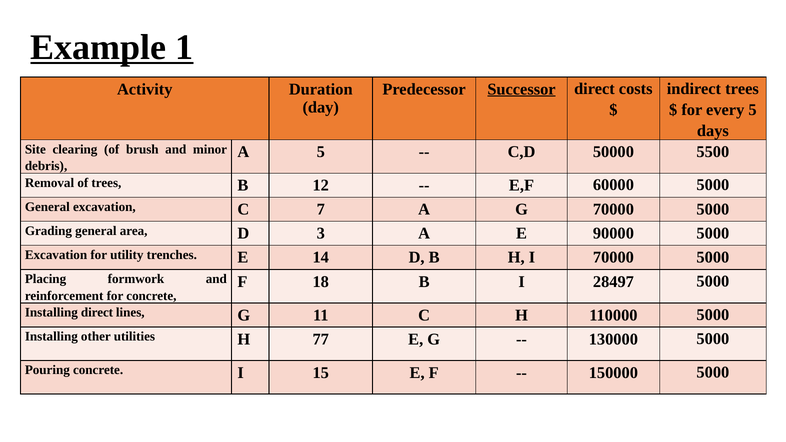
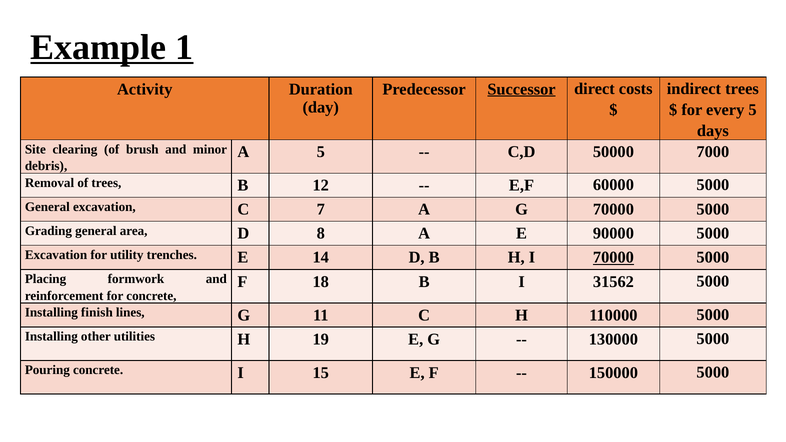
5500: 5500 -> 7000 (713, 152)
3: 3 -> 8 (321, 234)
70000 underline: none -> present (613, 258)
28497: 28497 -> 31562 (613, 282)
Installing direct: direct -> finish (97, 313)
77: 77 -> 19 (321, 339)
